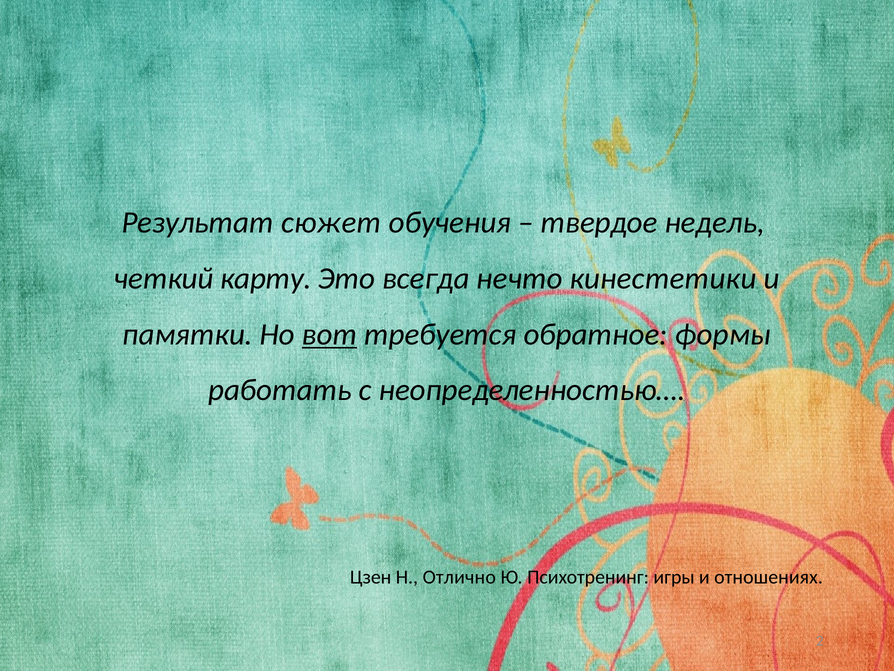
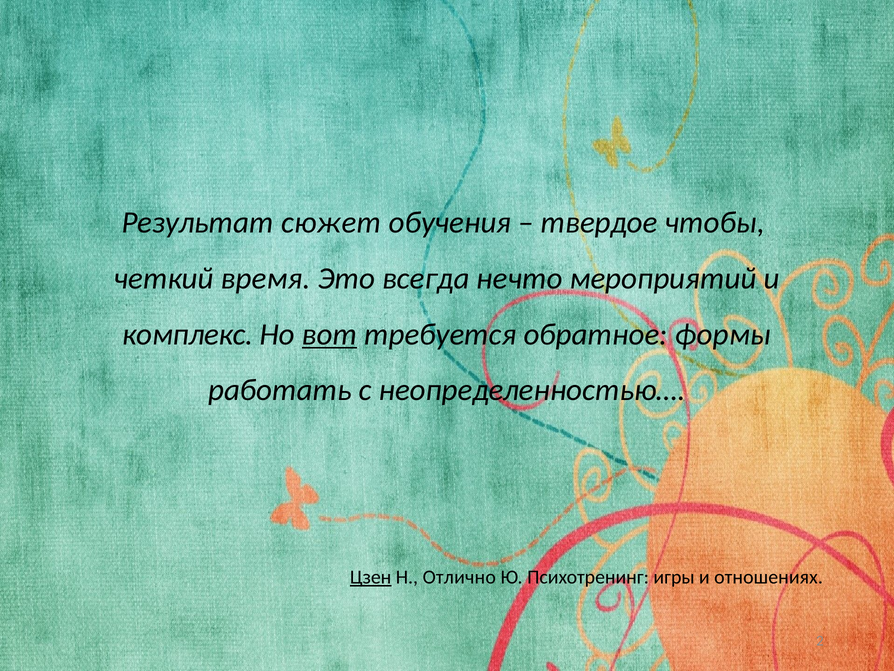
недель: недель -> чтобы (715, 222)
карту: карту -> время (266, 278)
кинестетики: кинестетики -> мероприятий (663, 278)
памятки: памятки -> комплекс (188, 334)
Цзен underline: none -> present (371, 577)
